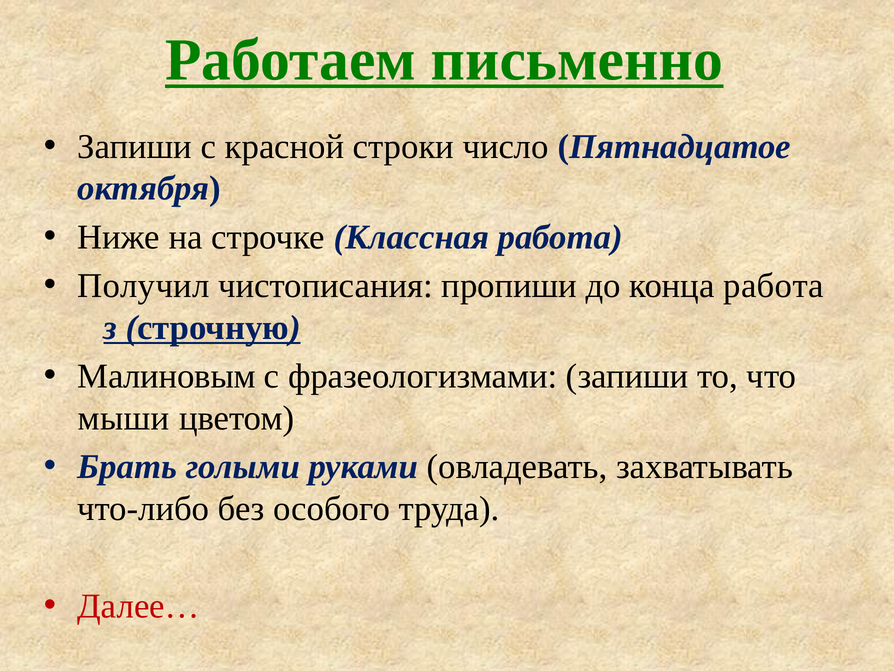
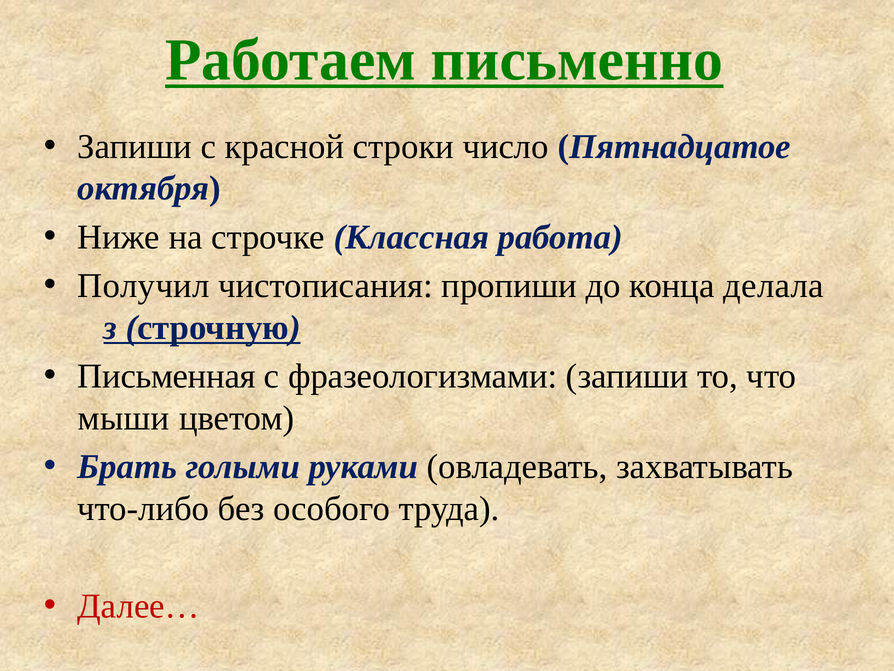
конца работа: работа -> делала (773, 286)
Малиновым: Малиновым -> Письменная (167, 376)
